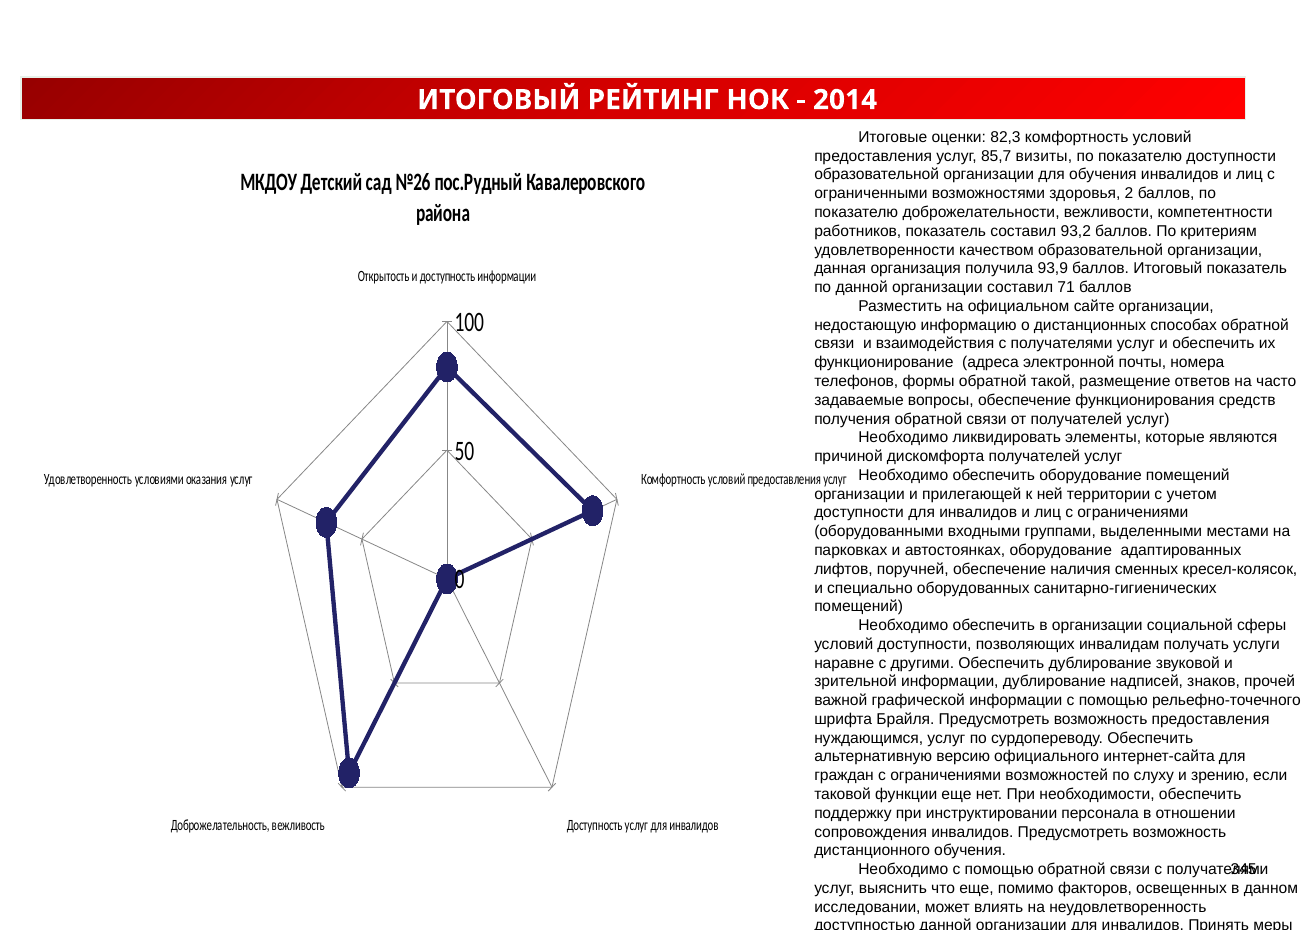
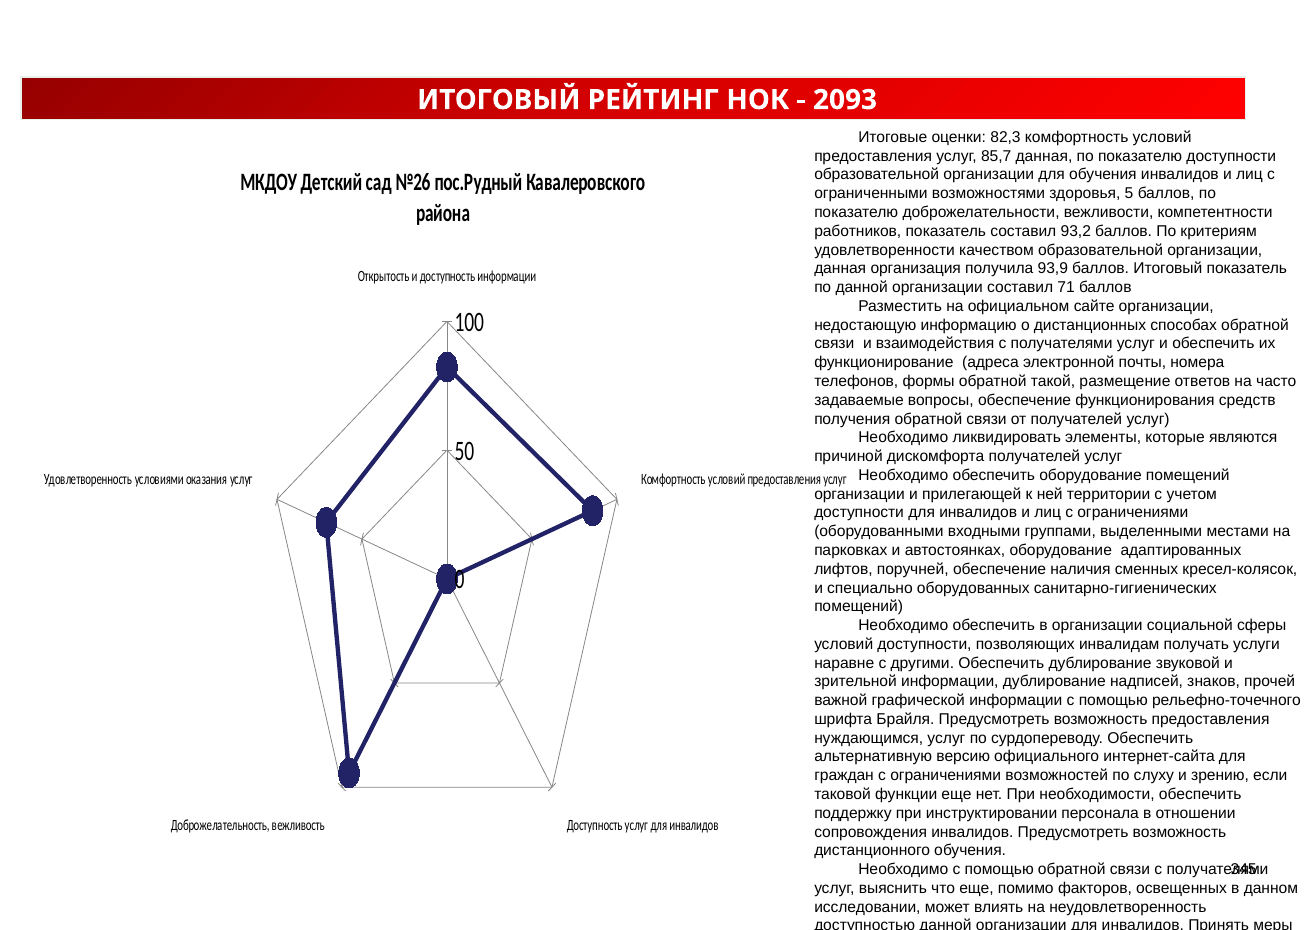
2014: 2014 -> 2093 (845, 100)
85,7 визиты: визиты -> данная (1044, 156)
2: 2 -> 5 (1129, 194)
